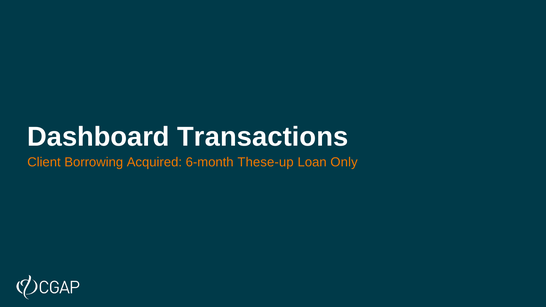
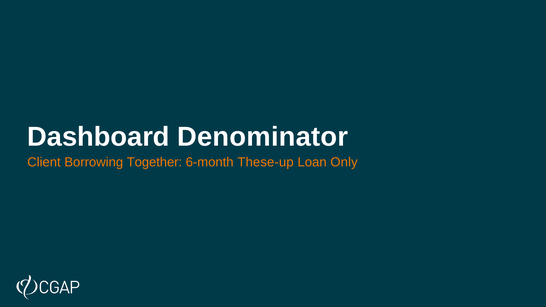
Transactions: Transactions -> Denominator (263, 137)
Acquired: Acquired -> Together (154, 162)
